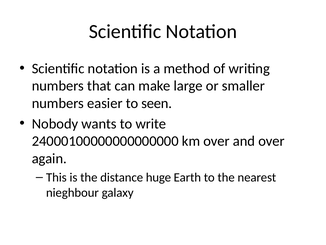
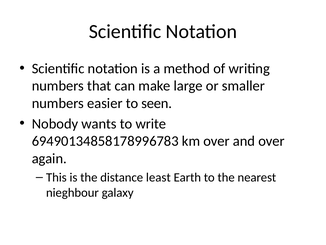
24000100000000000000: 24000100000000000000 -> 69490134858178996783 (105, 141)
huge: huge -> least (158, 177)
